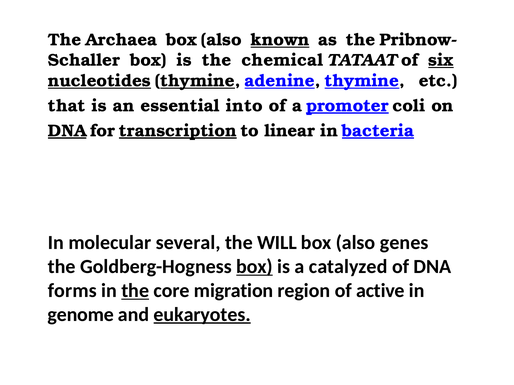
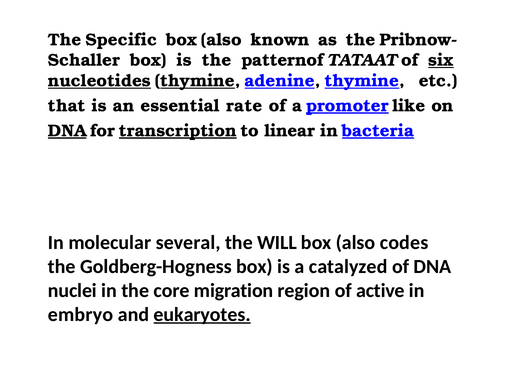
Archaea: Archaea -> Specific (121, 40)
known underline: present -> none (280, 40)
chemical: chemical -> patternof (282, 60)
into: into -> rate (244, 106)
coli: coli -> like (409, 106)
genes: genes -> codes (404, 243)
box underline: present -> none (255, 267)
forms: forms -> nuclei (72, 291)
the underline: present -> none (135, 291)
genome: genome -> embryo (81, 315)
